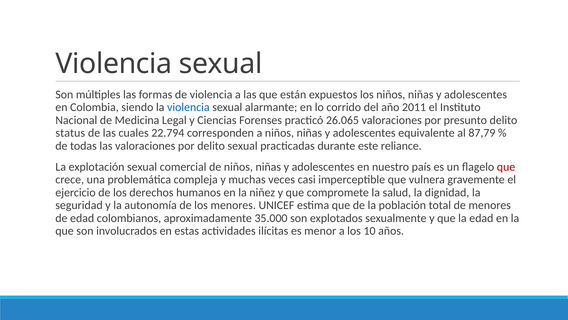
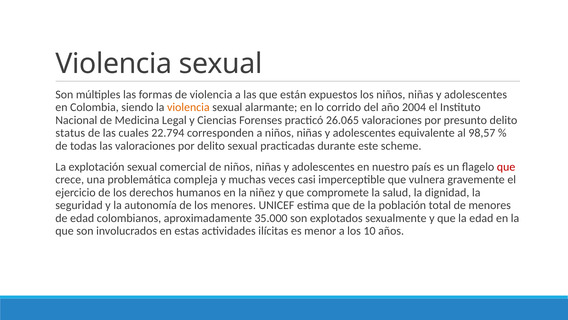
violencia colour: blue -> orange (188, 107)
2011: 2011 -> 2004 (414, 107)
87,79: 87,79 -> 98,57 (482, 133)
reliance: reliance -> scheme (401, 146)
